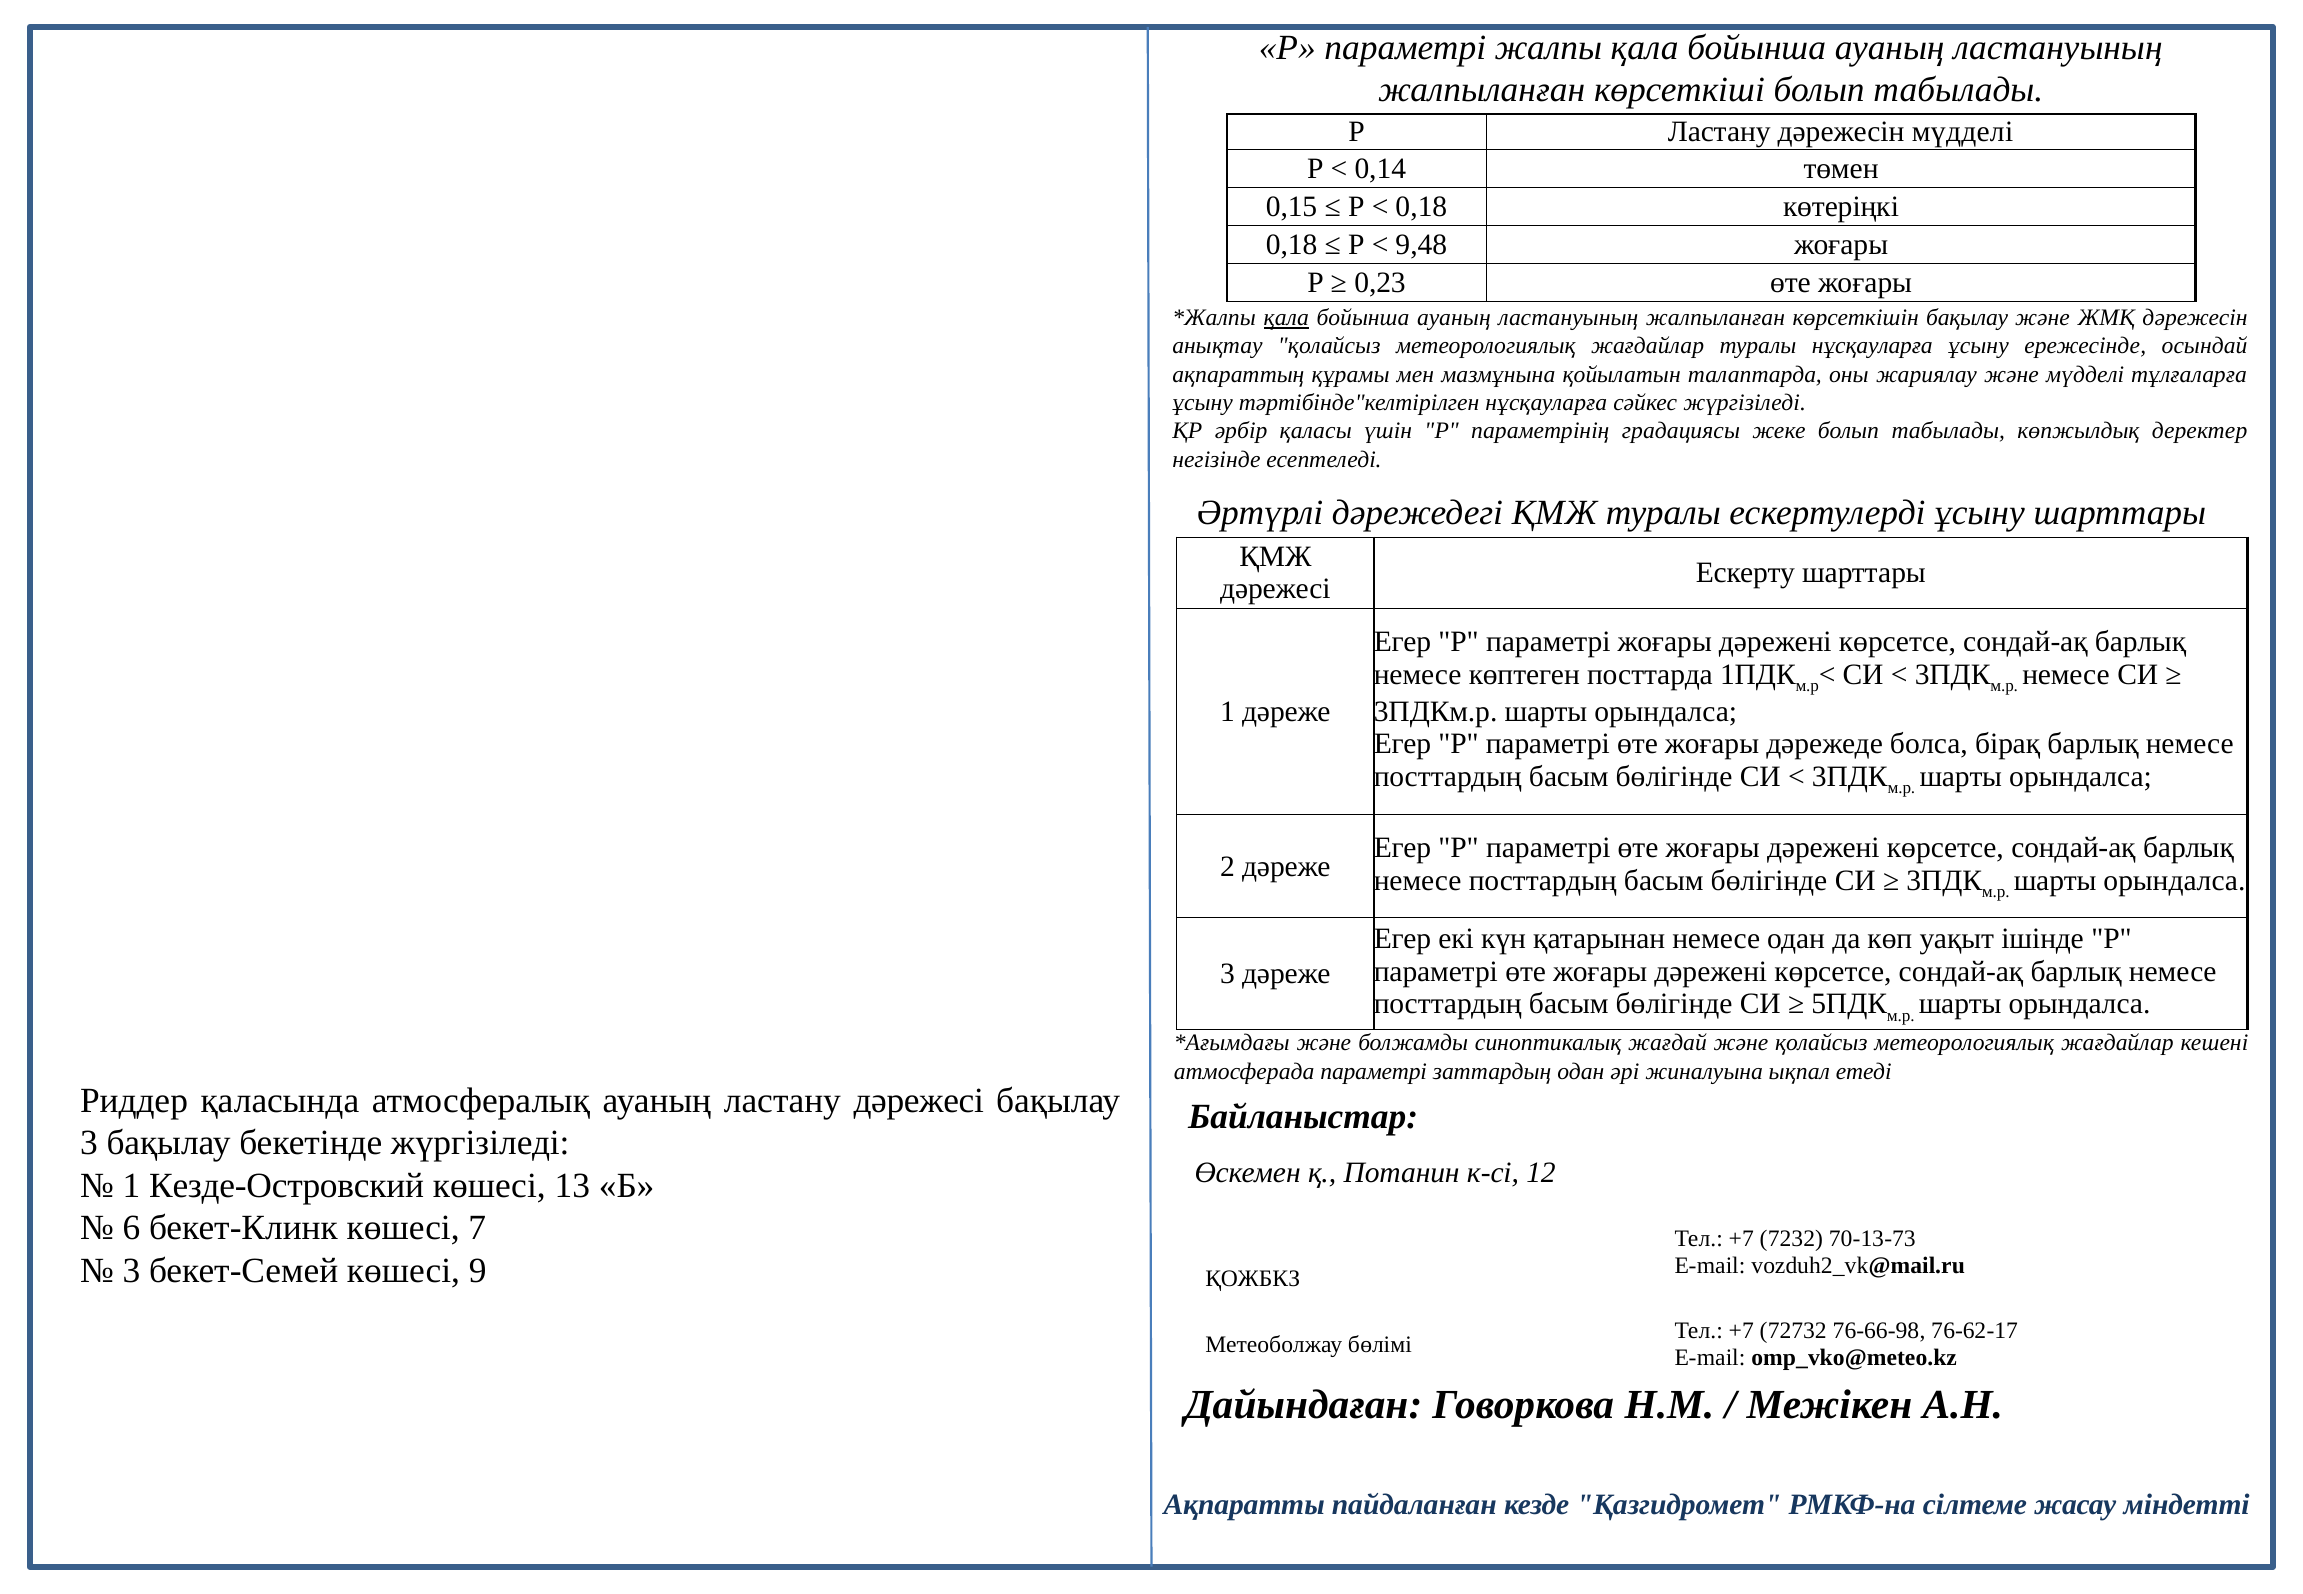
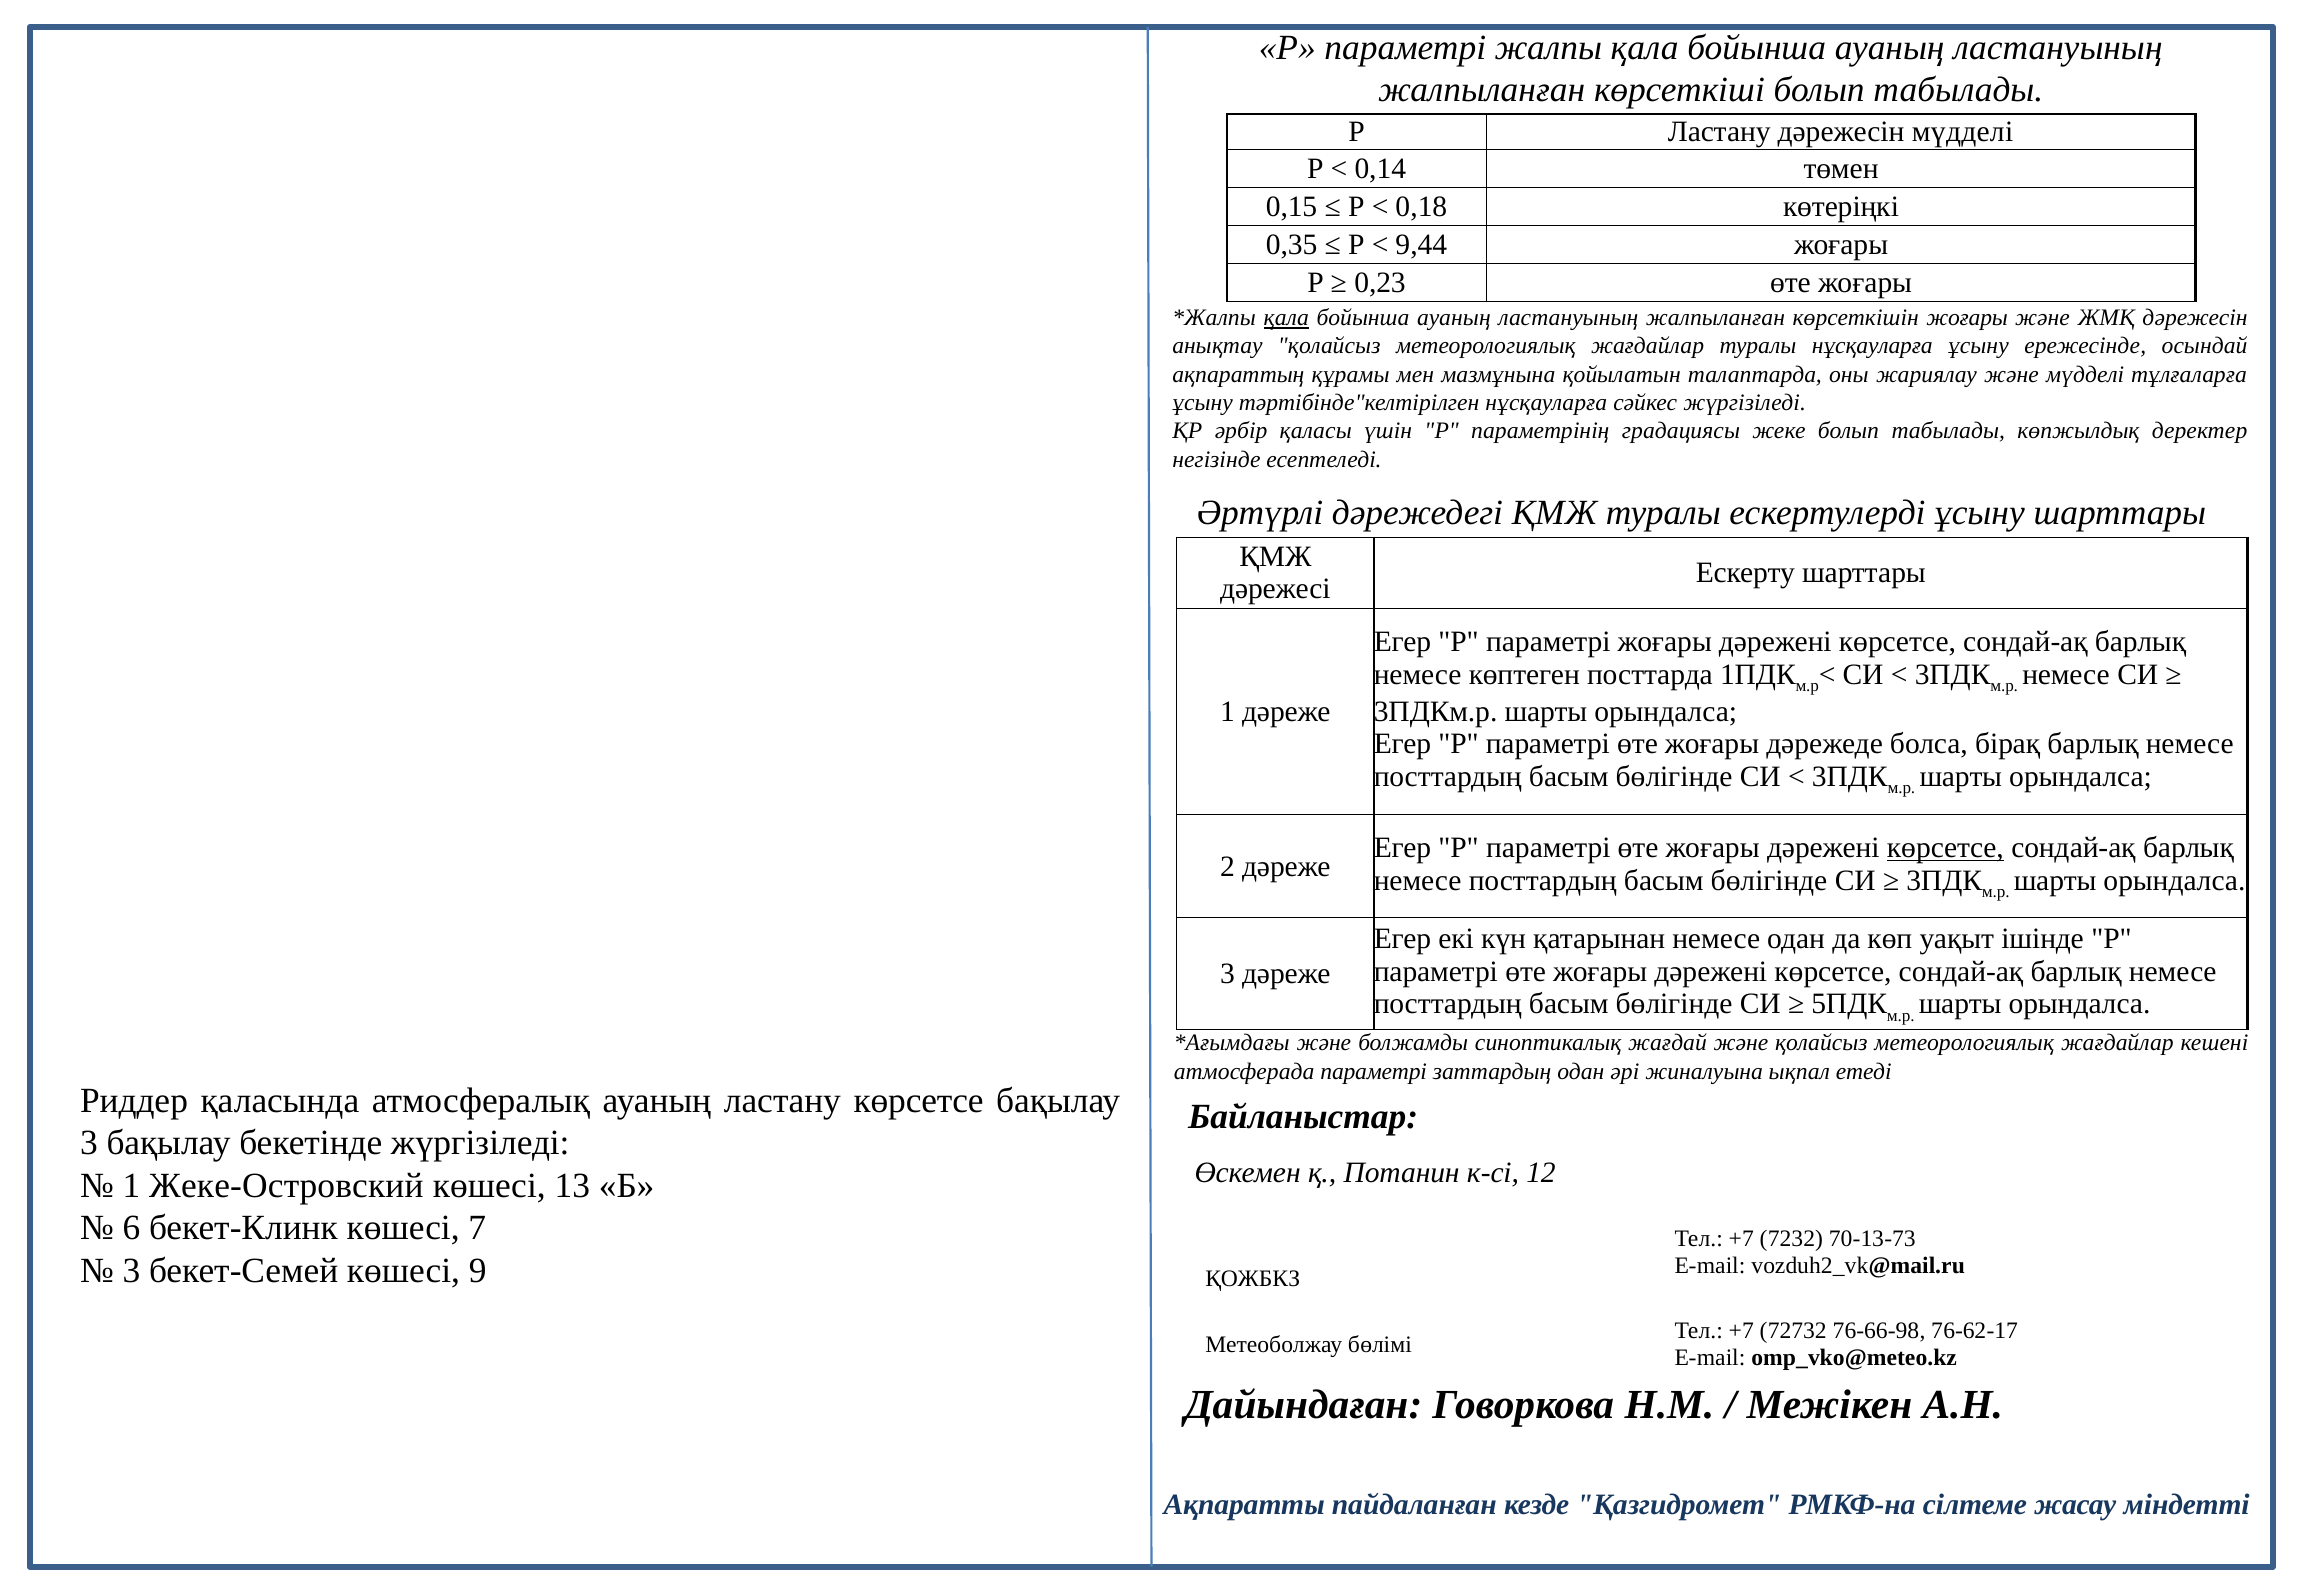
0,18: 0,18 -> 0,35 (1292, 244)
9,48: 9,48 -> 9,44 (1421, 244)
көрсеткішін бақылау: бақылау -> жоғары (1967, 318)
көрсетсе underline: none -> present (1945, 848)
ластану дәрежесі: дәрежесі -> көрсетсе (919, 1101)
Кезде-Островский: Кезде-Островский -> Жеке-Островский (286, 1186)
